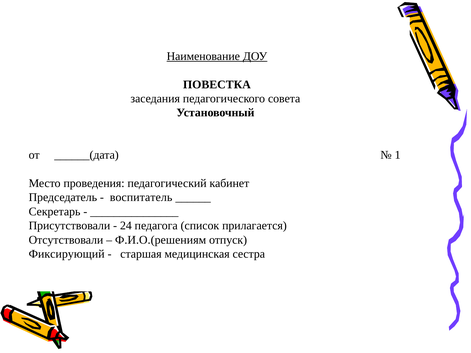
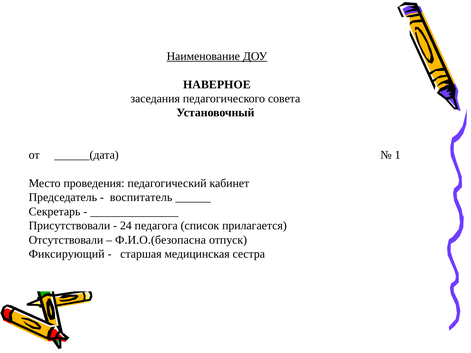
ПОВЕСТКА: ПОВЕСТКА -> НАВЕРНОЕ (217, 85)
Ф.И.О.(решениям: Ф.И.О.(решениям -> Ф.И.О.(безопасна (161, 240)
